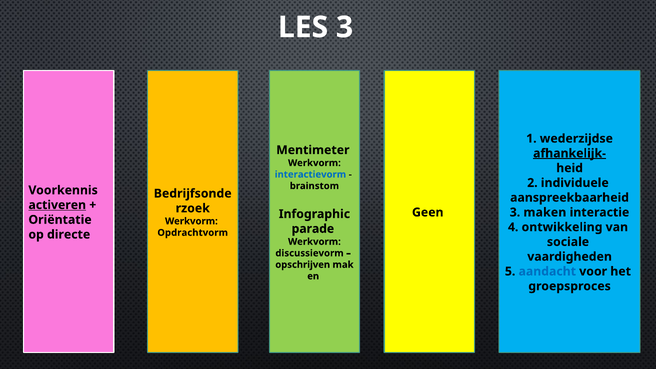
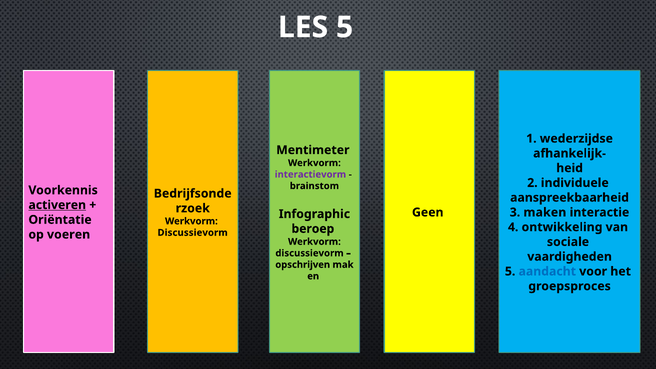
LES 3: 3 -> 5 (345, 27)
afhankelijk- underline: present -> none (570, 153)
interactievorm colour: blue -> purple (310, 174)
parade: parade -> beroep (313, 229)
Opdrachtvorm: Opdrachtvorm -> Discussievorm (193, 233)
directe: directe -> voeren (69, 235)
